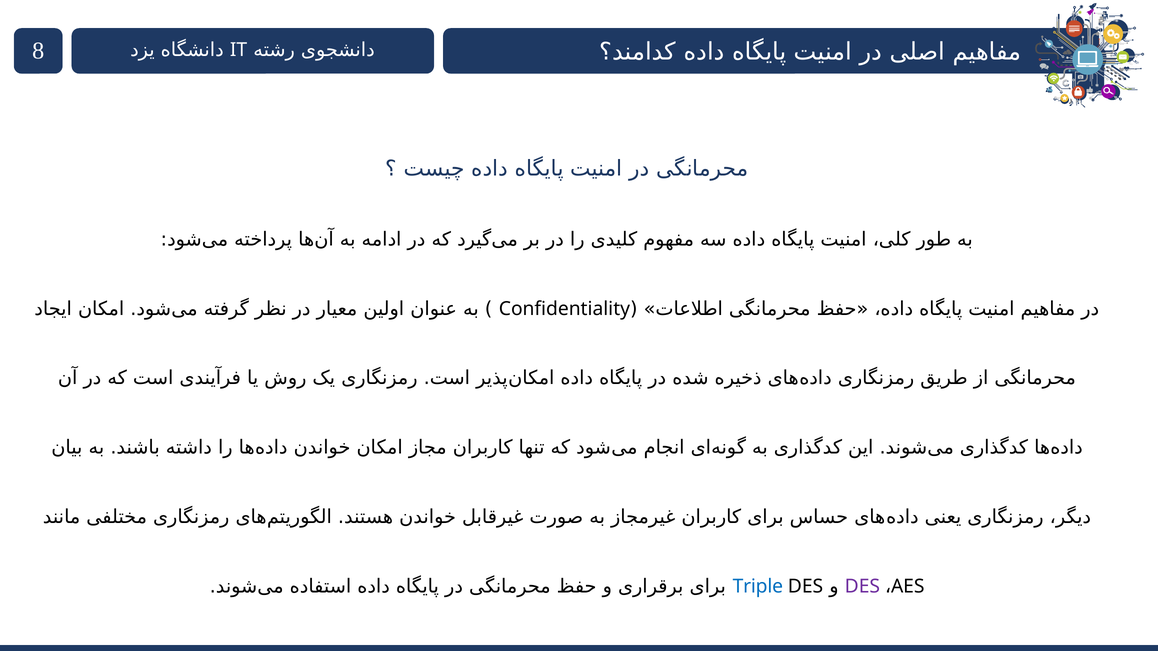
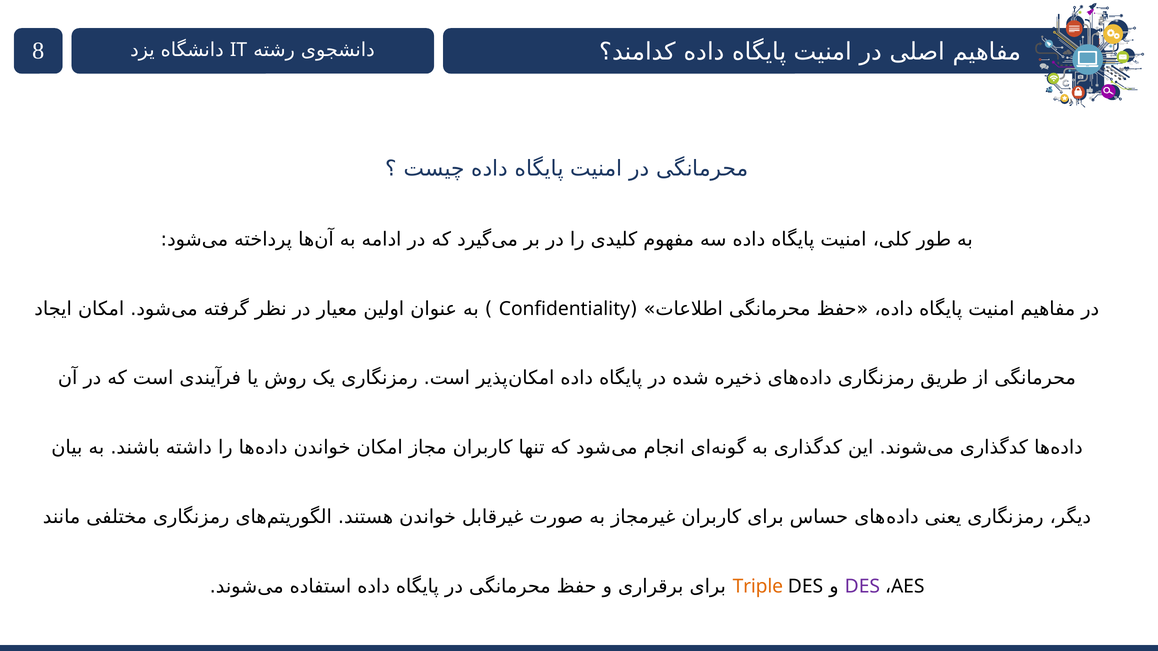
Triple colour: blue -> orange (758, 587)
